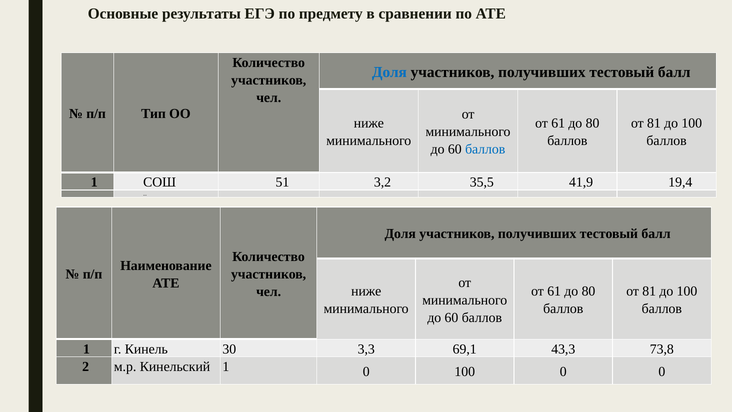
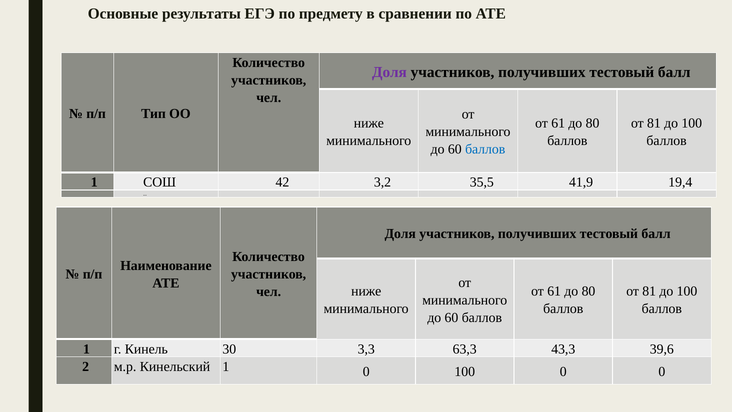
Доля colour: blue -> purple (389, 72)
51: 51 -> 42 (282, 182)
69,1: 69,1 -> 63,3 (465, 349)
73,8: 73,8 -> 39,6 (662, 349)
